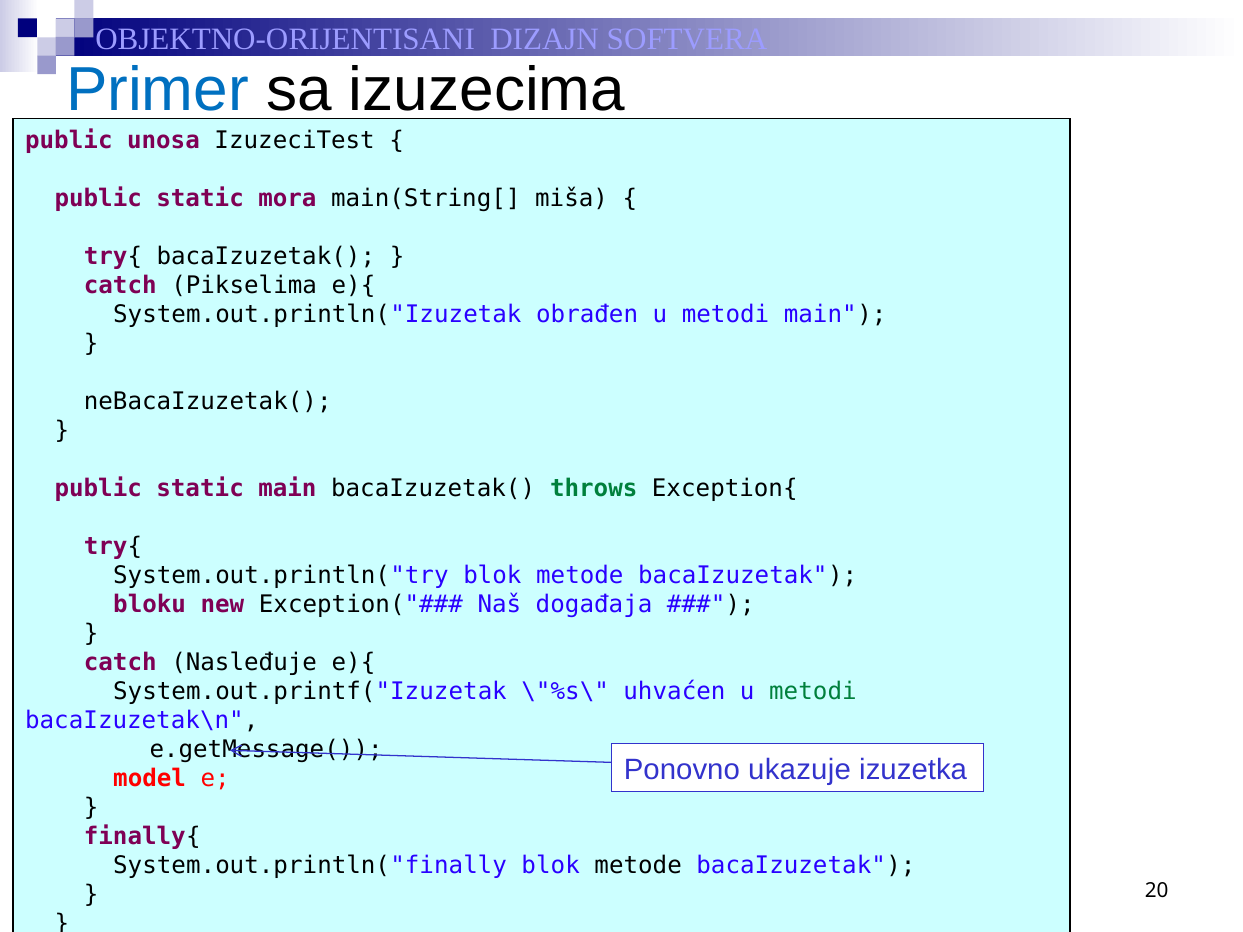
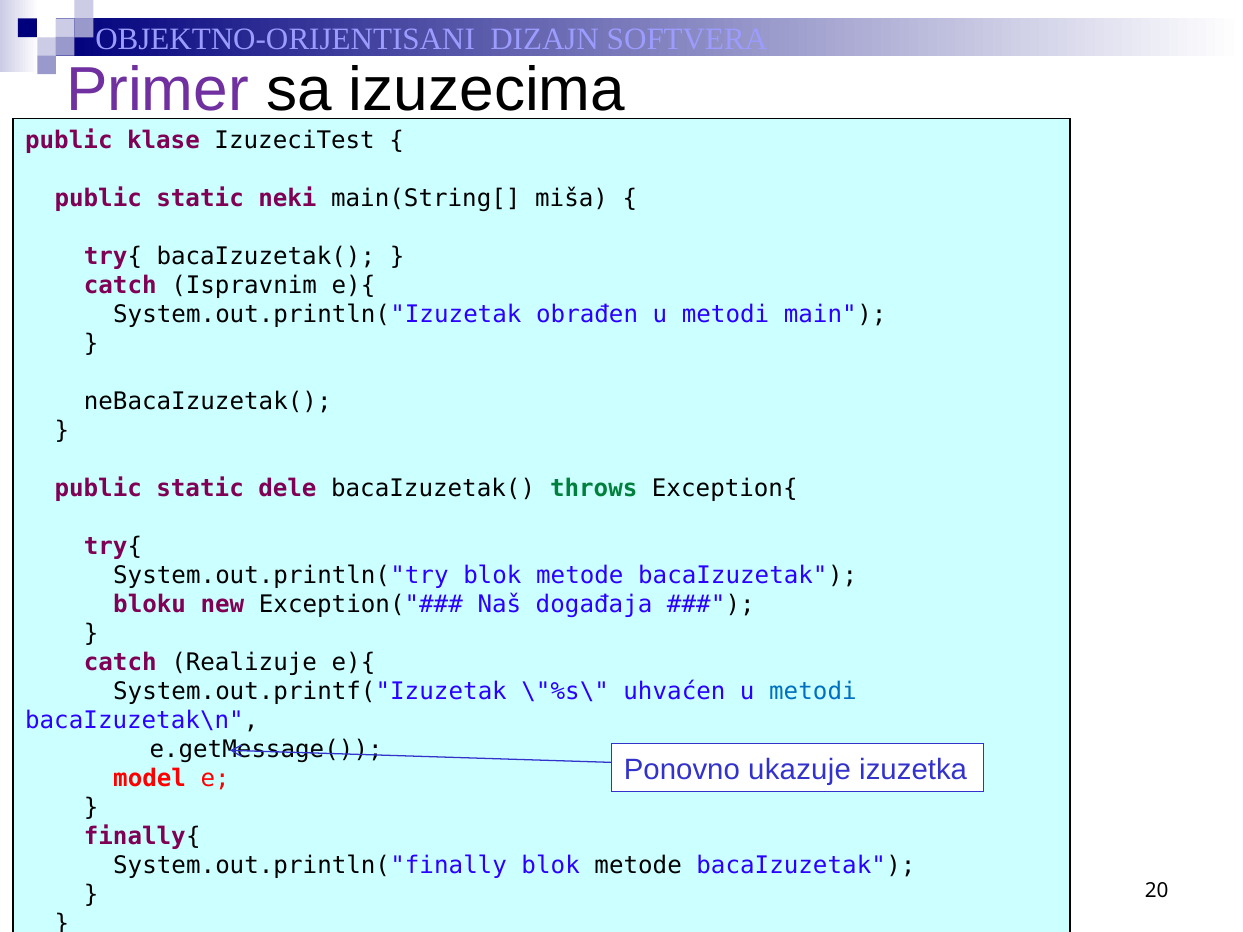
Primer colour: blue -> purple (158, 90)
unosa: unosa -> klase (163, 141)
mora: mora -> neki (287, 199)
Pikselima: Pikselima -> Ispravnim (244, 286)
static main: main -> dele (287, 489)
Nasleđuje: Nasleđuje -> Realizuje (244, 663)
metodi colour: green -> blue (813, 692)
